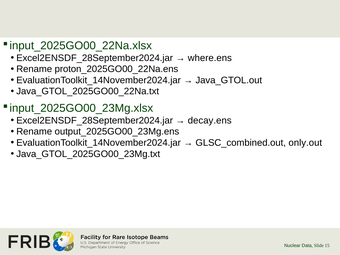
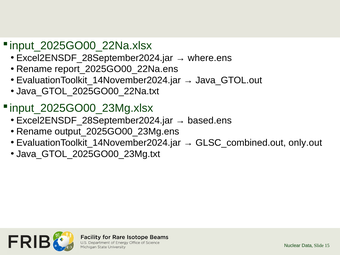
proton_2025GO00_22Na.ens: proton_2025GO00_22Na.ens -> report_2025GO00_22Na.ens (116, 69)
decay.ens: decay.ens -> based.ens (210, 120)
